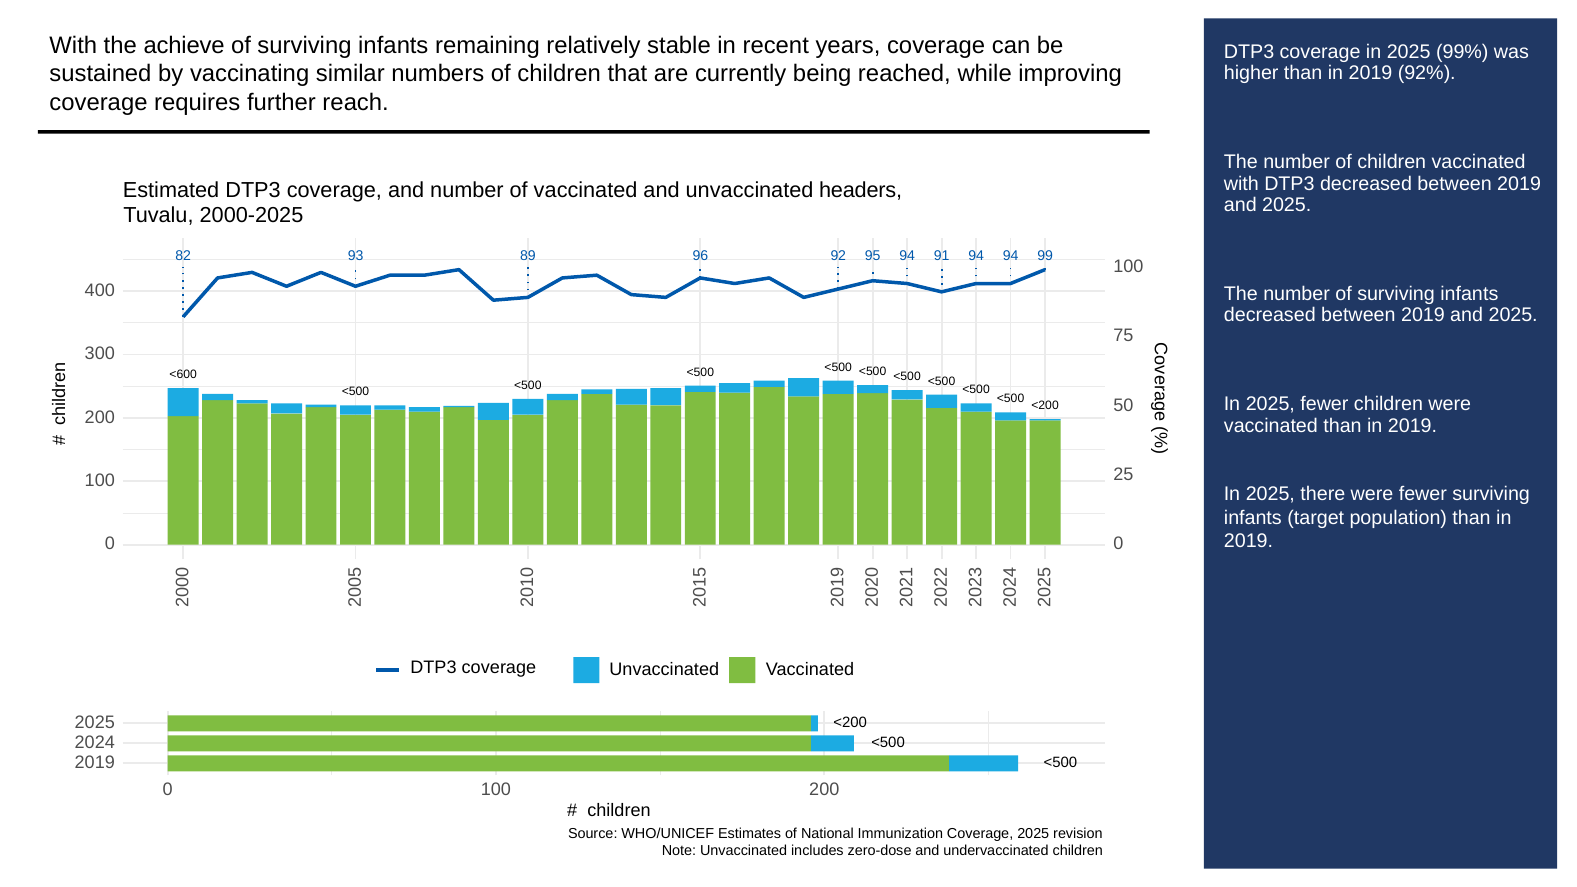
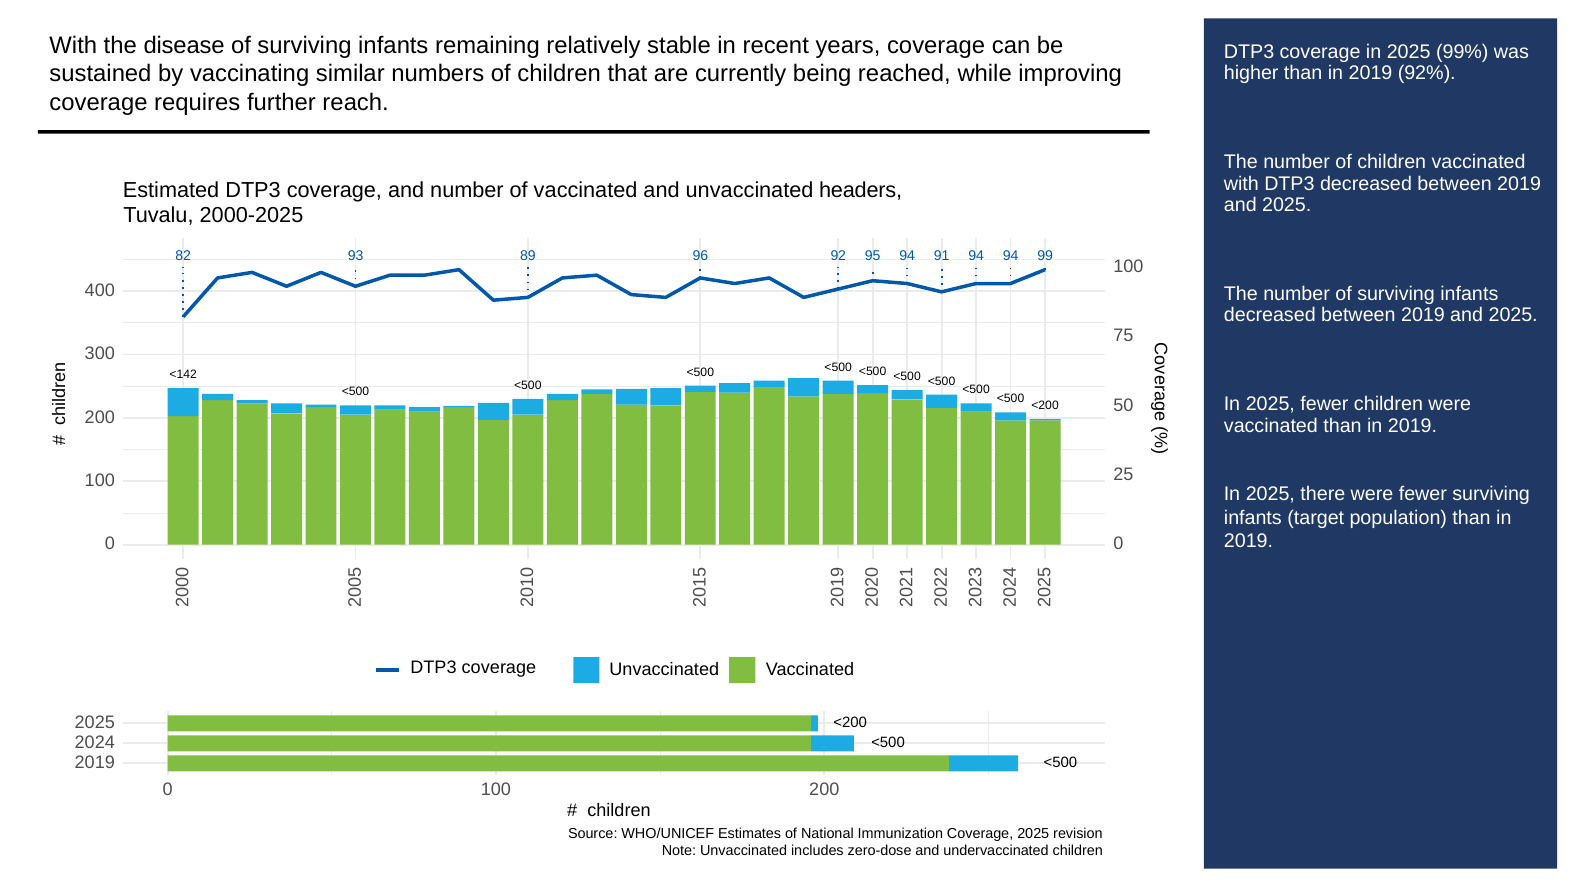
achieve: achieve -> disease (184, 45)
<600: <600 -> <142 (183, 375)
